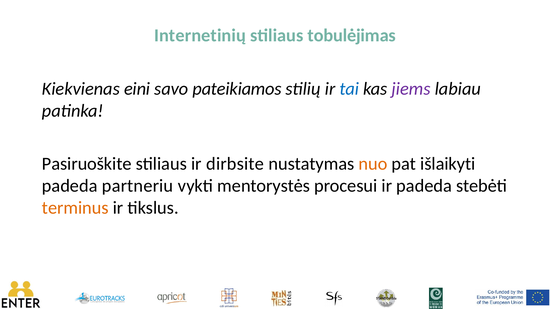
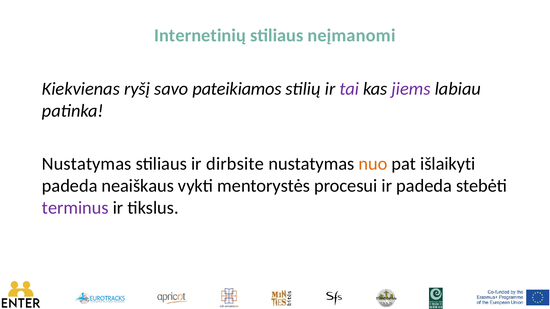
tobulėjimas: tobulėjimas -> neįmanomi (351, 36)
eini: eini -> ryšį (137, 89)
tai colour: blue -> purple (349, 89)
Pasiruoškite: Pasiruoškite -> Nustatymas (87, 164)
partneriu: partneriu -> neaiškaus (138, 186)
terminus colour: orange -> purple (75, 208)
